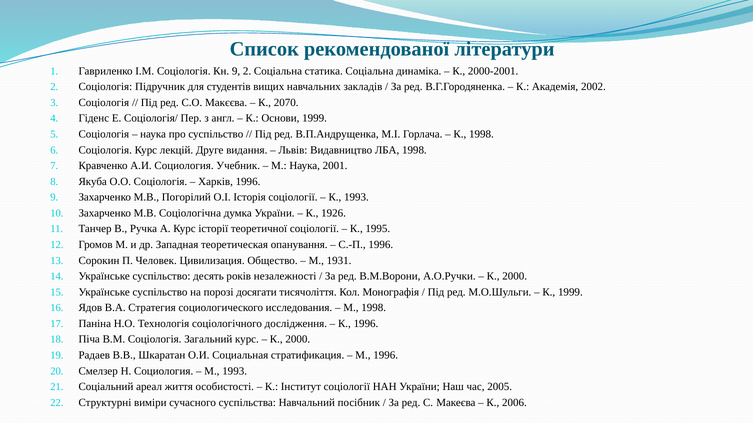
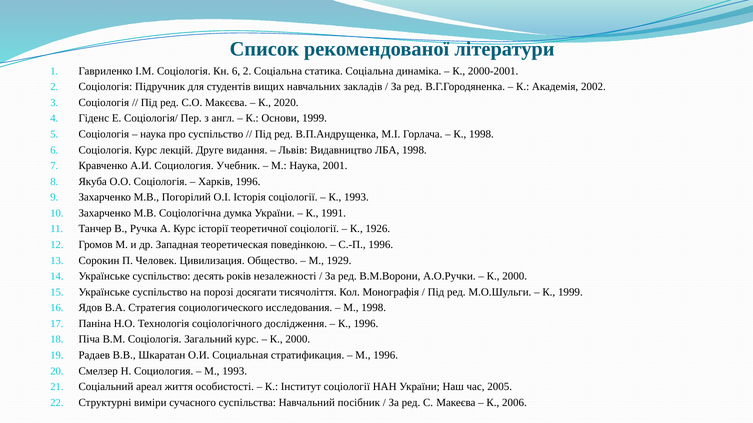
Кн 9: 9 -> 6 (236, 71)
2070: 2070 -> 2020 (286, 103)
1926: 1926 -> 1991 (334, 213)
1995: 1995 -> 1926 (378, 229)
опанування: опанування -> поведінкою (299, 245)
1931: 1931 -> 1929 (339, 261)
